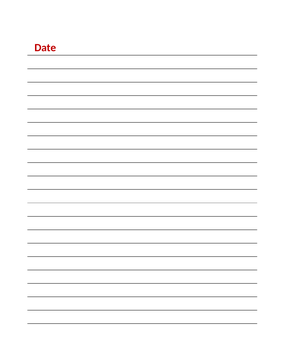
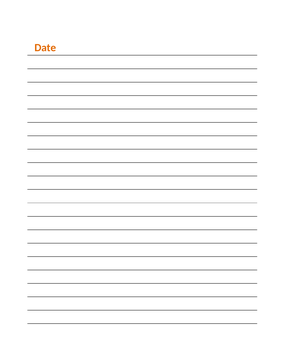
Date colour: red -> orange (45, 48)
